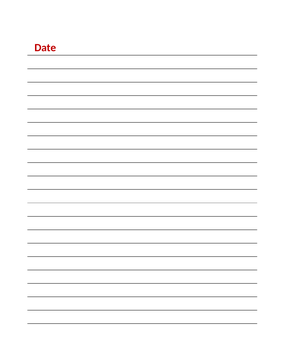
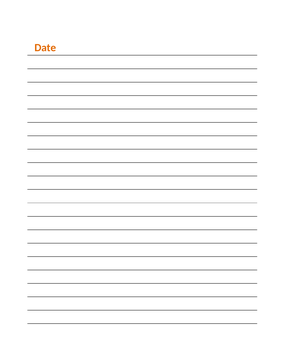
Date colour: red -> orange (45, 48)
